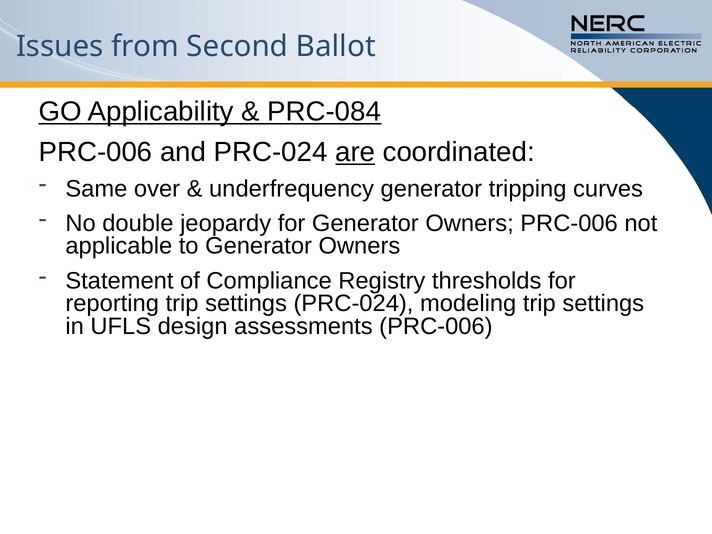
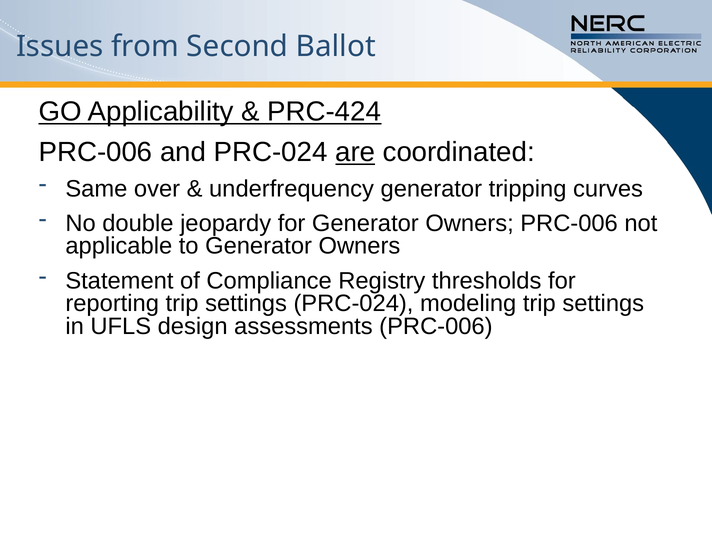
PRC-084: PRC-084 -> PRC-424 (324, 112)
